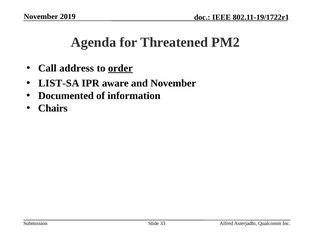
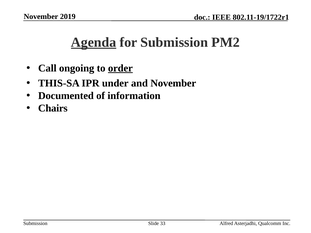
Agenda underline: none -> present (94, 42)
for Threatened: Threatened -> Submission (174, 42)
address: address -> ongoing (77, 68)
LIST-SA: LIST-SA -> THIS-SA (59, 83)
aware: aware -> under (115, 83)
